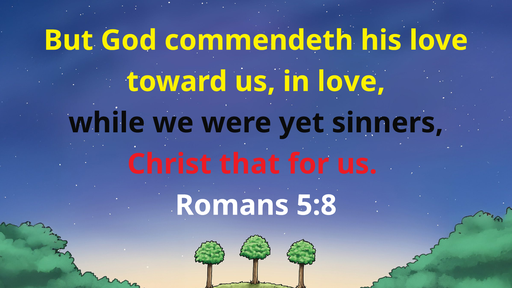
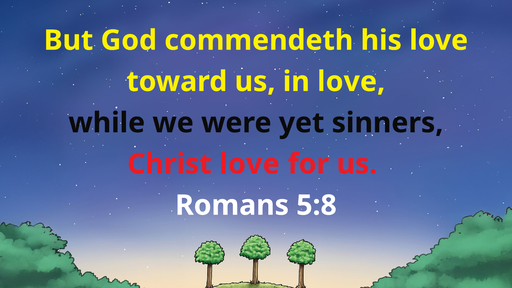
Christ that: that -> love (250, 164)
